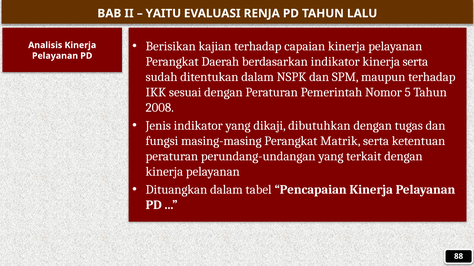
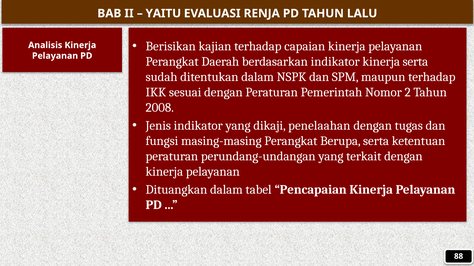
5: 5 -> 2 (408, 93)
dibutuhkan: dibutuhkan -> penelaahan (319, 126)
Matrik: Matrik -> Berupa (340, 141)
